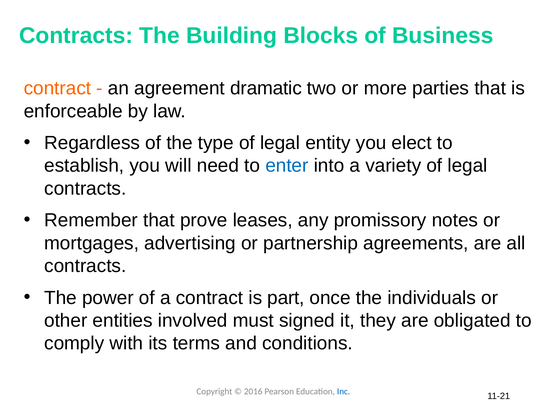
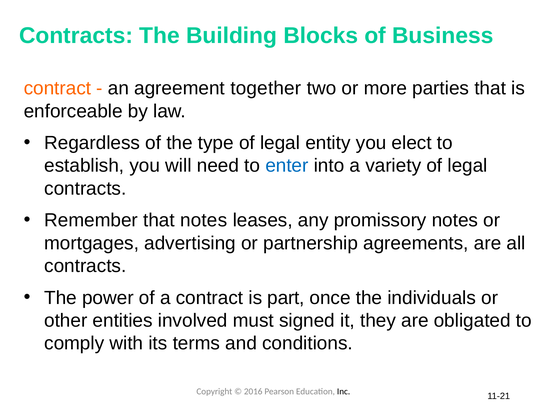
dramatic: dramatic -> together (266, 88)
that prove: prove -> notes (204, 220)
Inc colour: blue -> black (344, 392)
